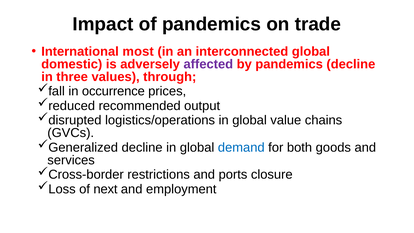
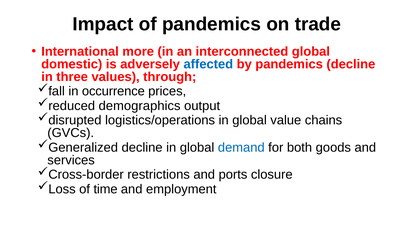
most: most -> more (138, 52)
affected colour: purple -> blue (208, 64)
recommended: recommended -> demographics (140, 106)
next: next -> time (106, 189)
